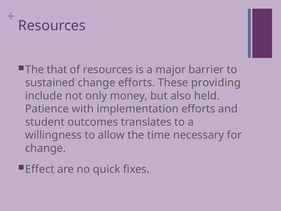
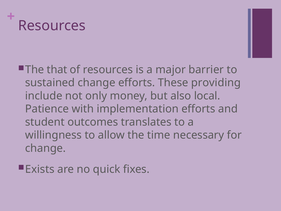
held: held -> local (207, 96)
Effect: Effect -> Exists (40, 169)
